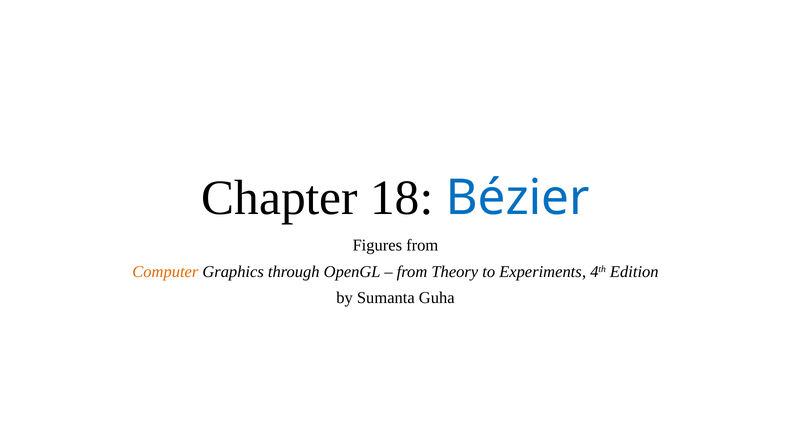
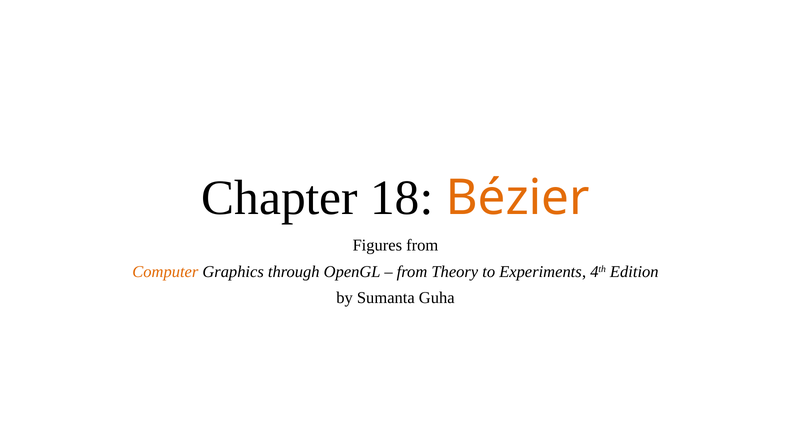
Bézier colour: blue -> orange (518, 198)
